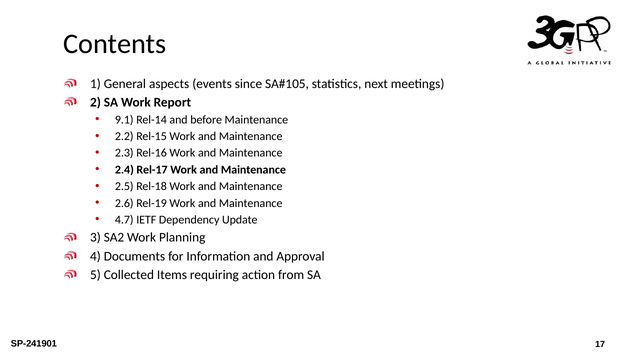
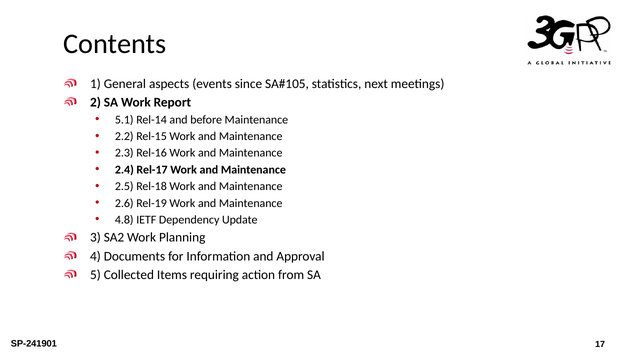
9.1: 9.1 -> 5.1 (124, 120)
4.7: 4.7 -> 4.8 (124, 220)
